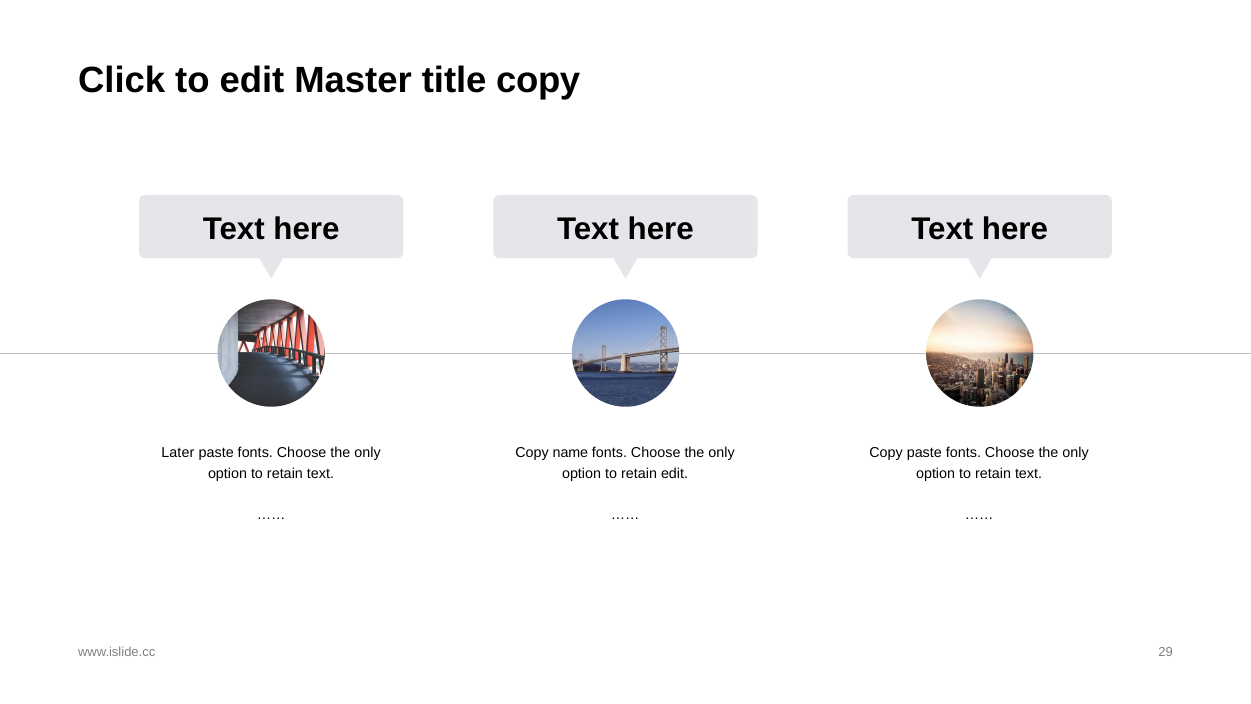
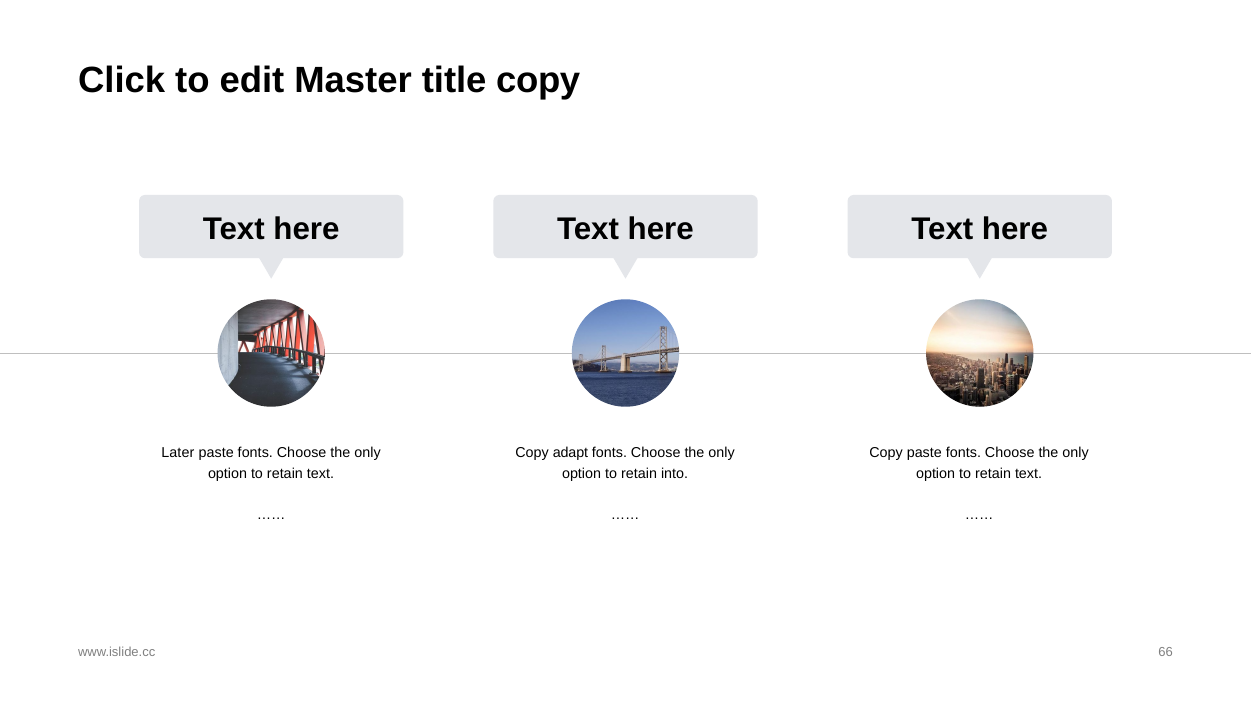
name: name -> adapt (570, 453)
retain edit: edit -> into (675, 473)
29: 29 -> 66 (1166, 652)
